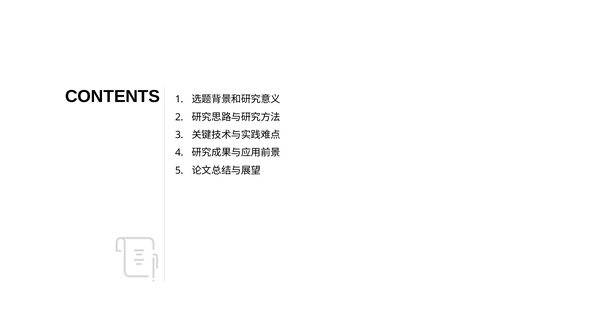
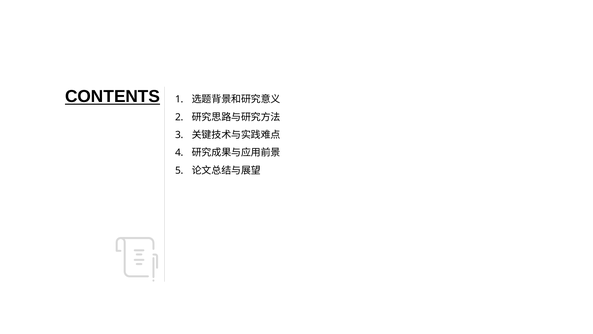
CONTENTS underline: none -> present (113, 96)
